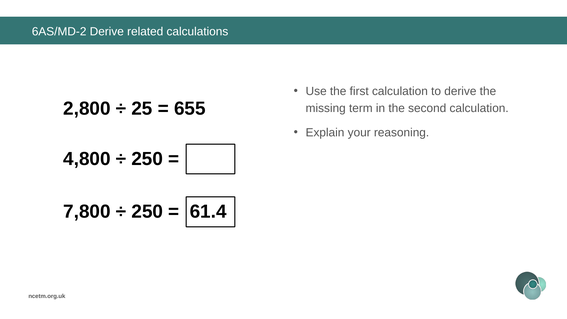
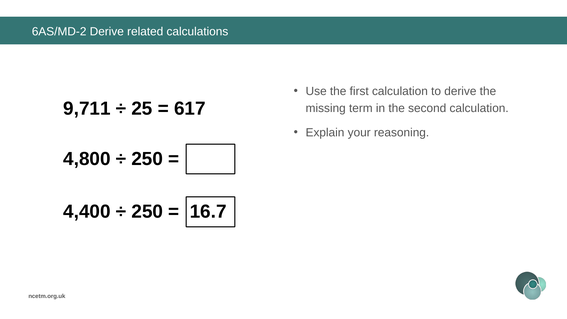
2,800: 2,800 -> 9,711 (87, 109)
655: 655 -> 617 (190, 109)
7,800: 7,800 -> 4,400 (87, 212)
61.4: 61.4 -> 16.7 (208, 212)
